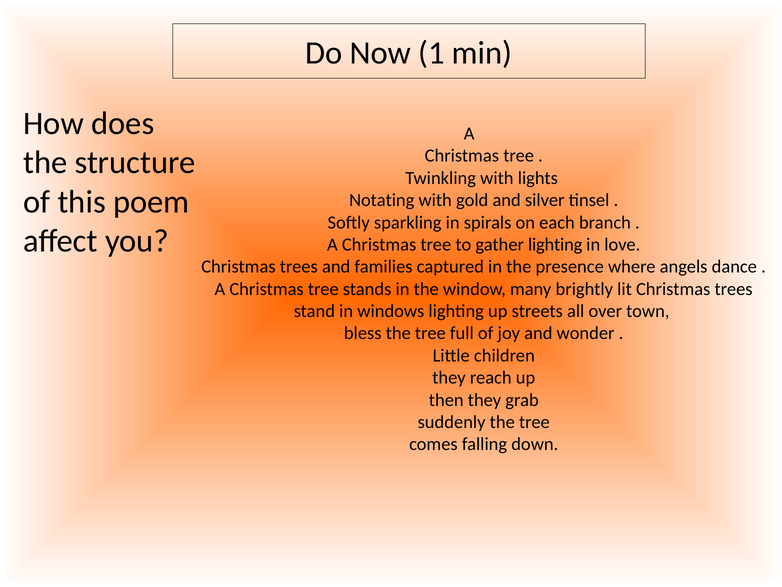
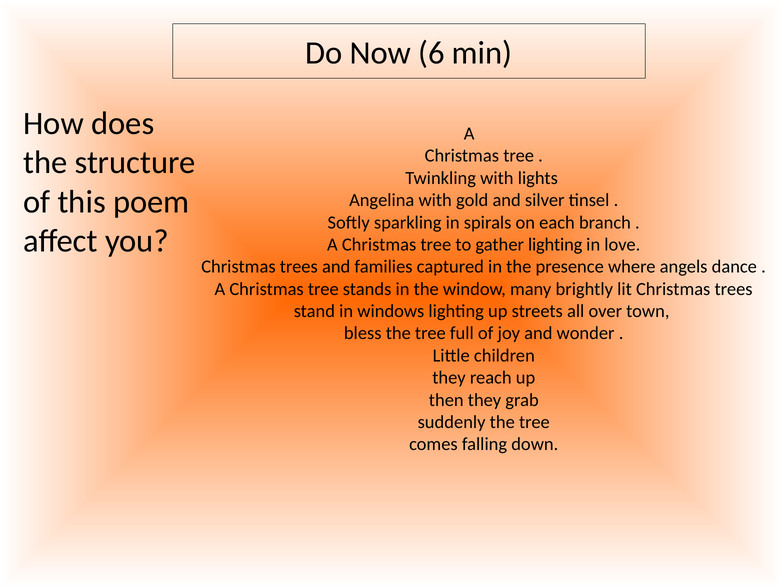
1: 1 -> 6 (431, 53)
Notating: Notating -> Angelina (382, 200)
